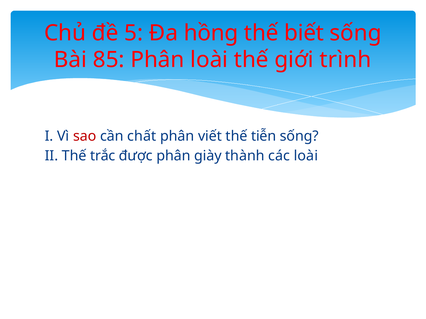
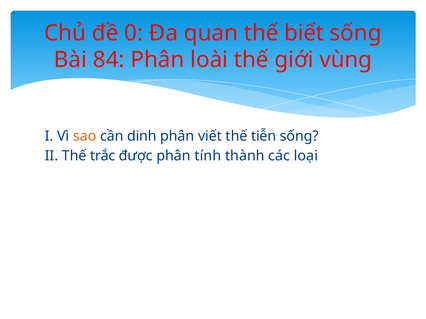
5: 5 -> 0 (134, 33)
hồng: hồng -> quan (211, 33)
85: 85 -> 84 (109, 60)
trình: trình -> vùng (346, 60)
sao colour: red -> orange (85, 136)
chất: chất -> dinh (142, 136)
giày: giày -> tính (208, 156)
các loài: loài -> loại (306, 156)
